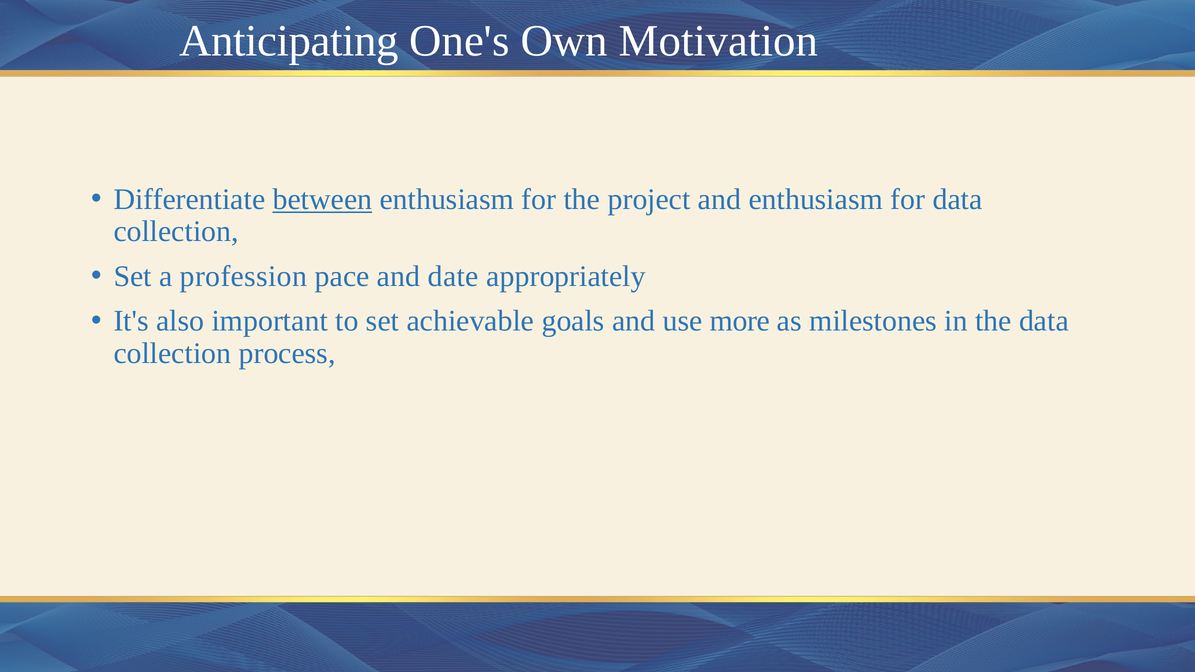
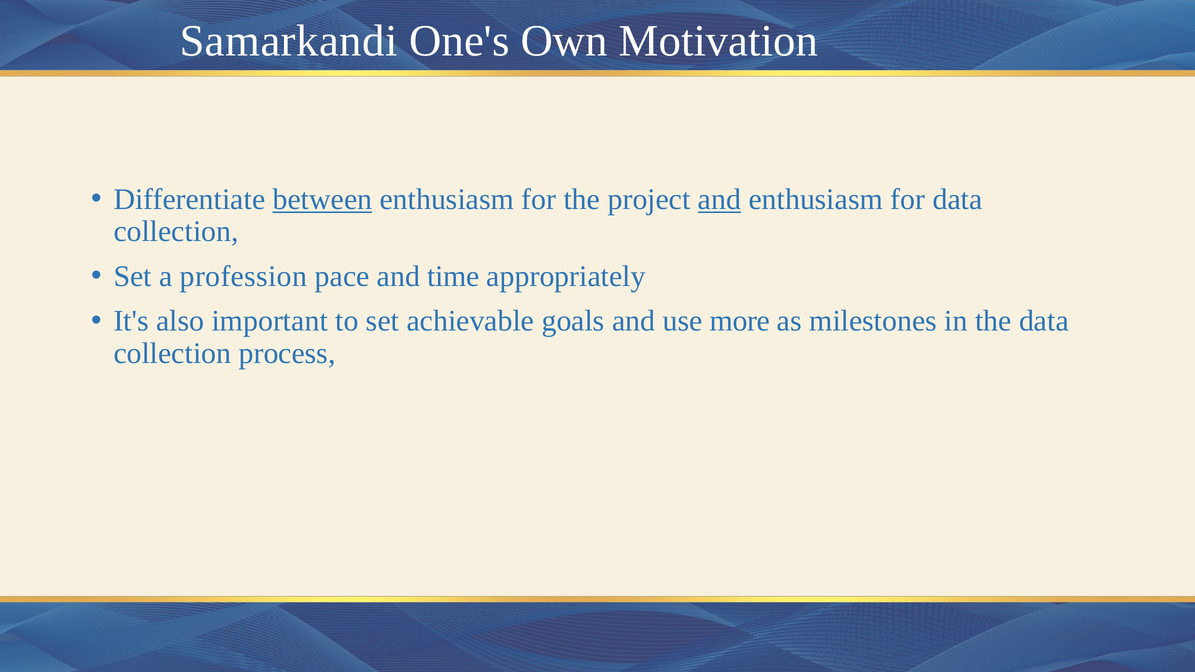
Anticipating: Anticipating -> Samarkandi (289, 41)
and underline: none -> present (719, 199)
date: date -> time (453, 276)
